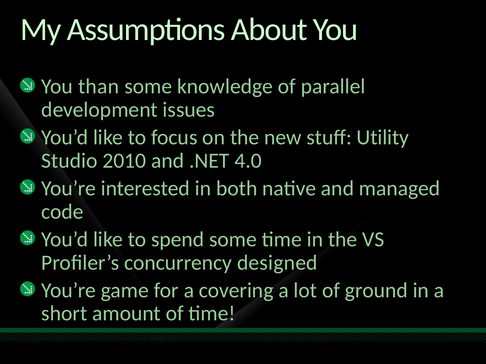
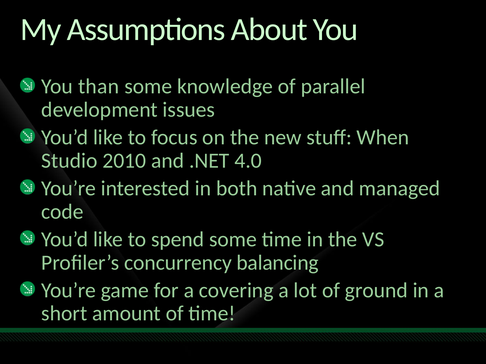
Utility: Utility -> When (383, 138)
designed: designed -> balancing (278, 263)
